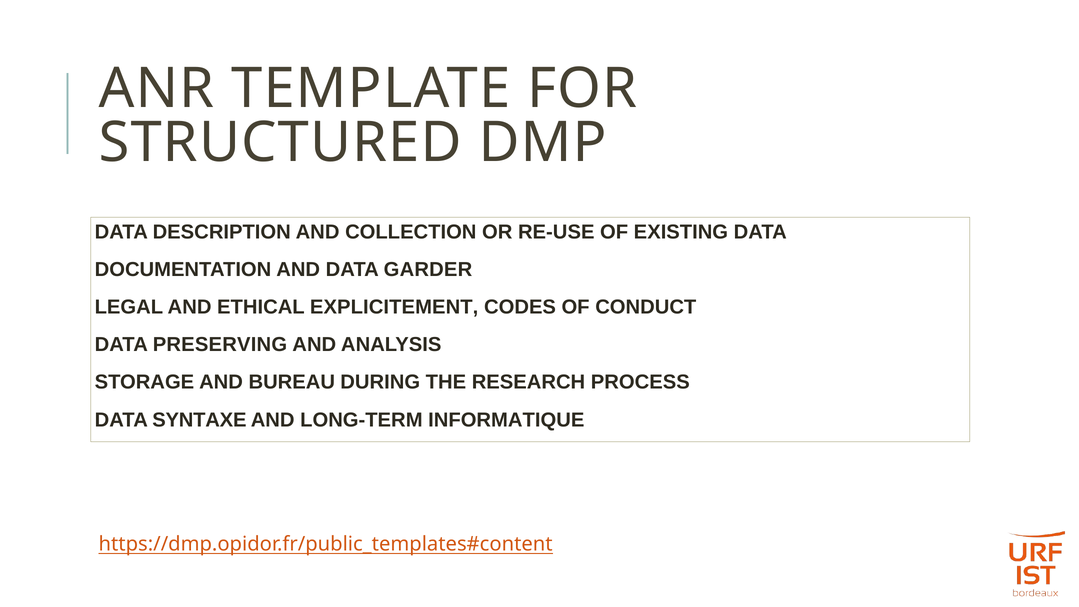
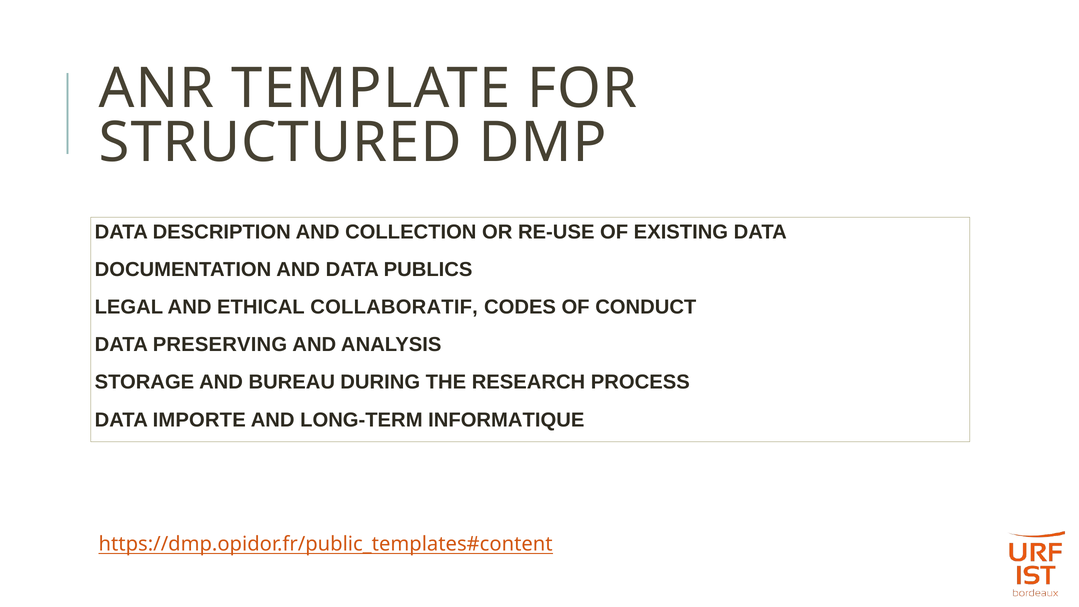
GARDER: GARDER -> PUBLICS (428, 269)
EXPLICITEMENT: EXPLICITEMENT -> COLLABORATIF (394, 307)
SYNTAXE: SYNTAXE -> IMPORTE (199, 420)
